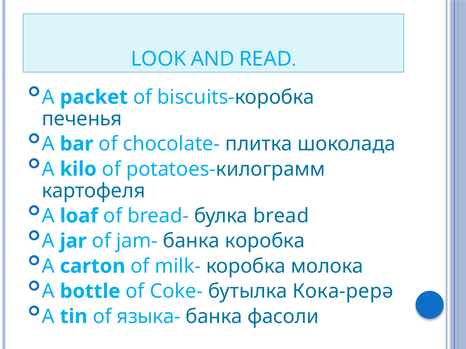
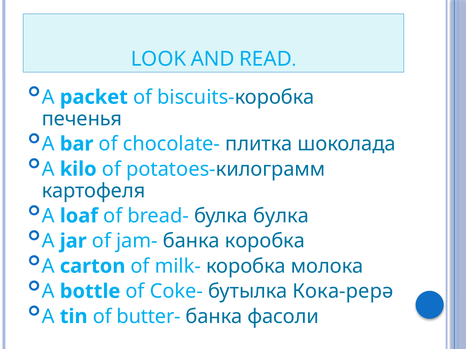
булка bread: bread -> булка (281, 216)
языка-: языка- -> butter- (149, 317)
